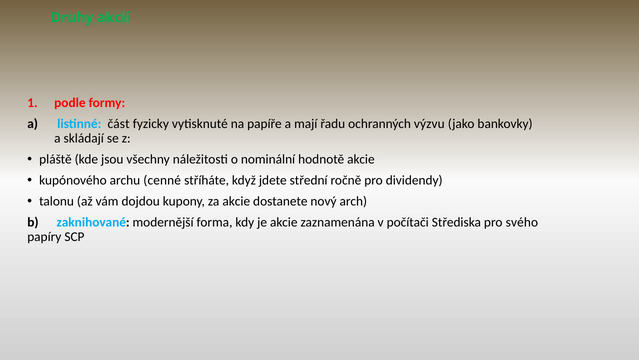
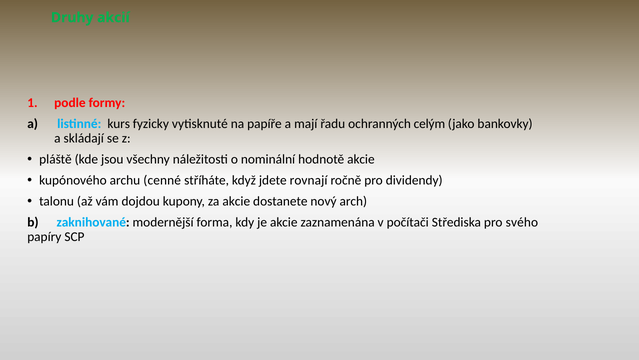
část: část -> kurs (119, 124)
výzvu: výzvu -> celým (429, 124)
střední: střední -> rovnají (309, 180)
